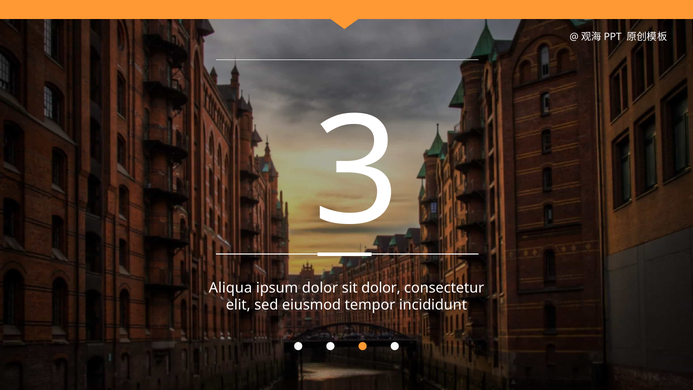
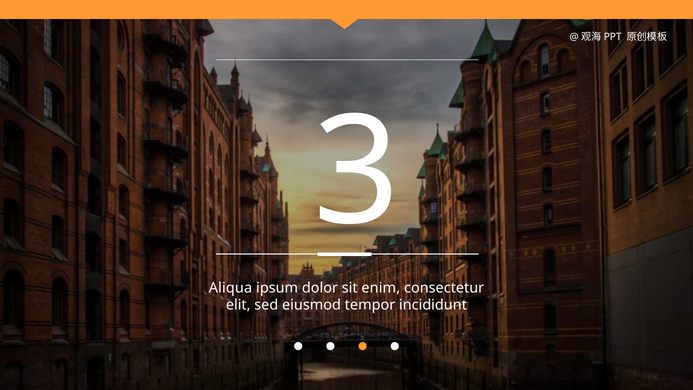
sit dolor: dolor -> enim (381, 288)
